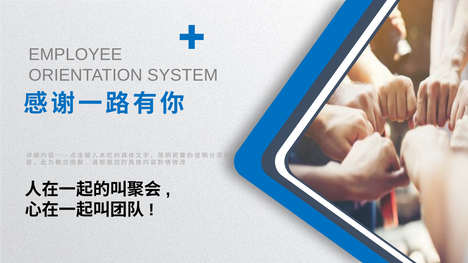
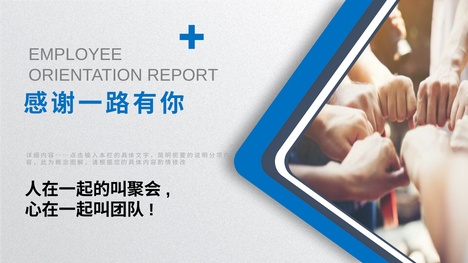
SYSTEM: SYSTEM -> REPORT (183, 75)
